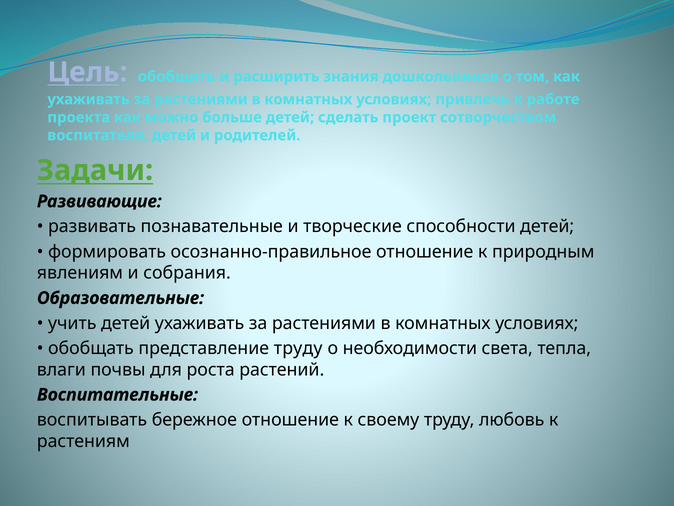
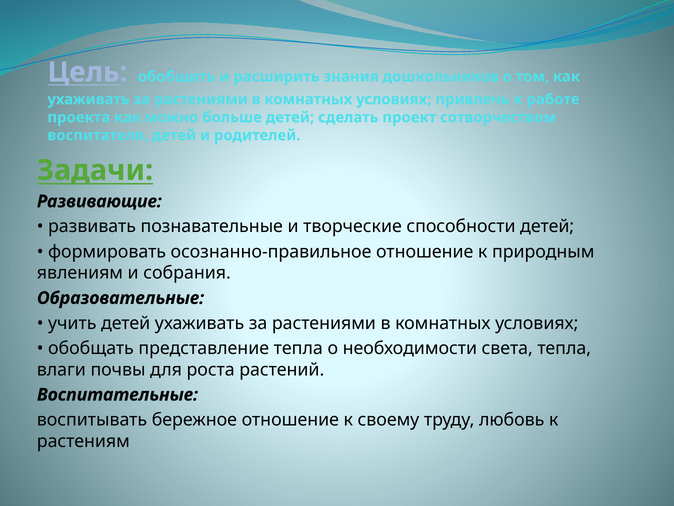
представление труду: труду -> тепла (298, 348)
